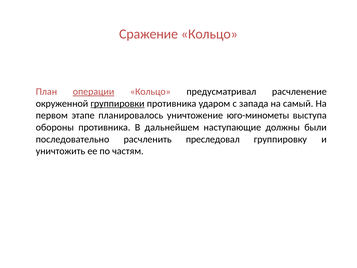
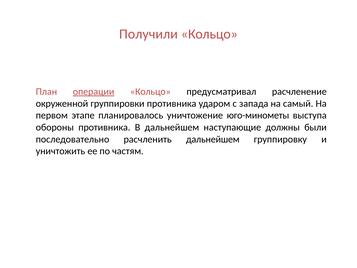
Сражение: Сражение -> Получили (148, 34)
группировки underline: present -> none (117, 103)
расчленить преследовал: преследовал -> дальнейшем (213, 139)
